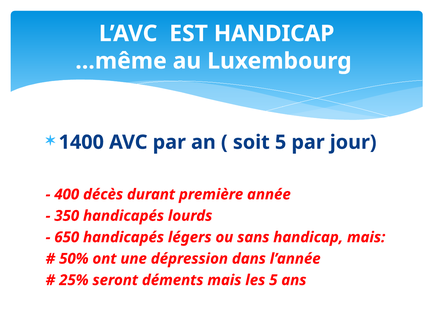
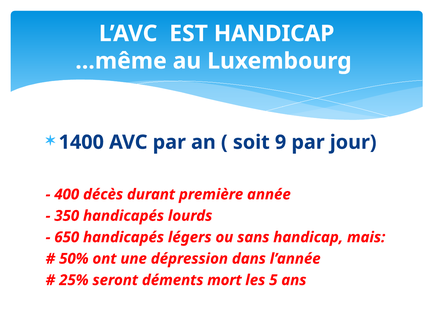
soit 5: 5 -> 9 (281, 142)
déments mais: mais -> mort (224, 280)
